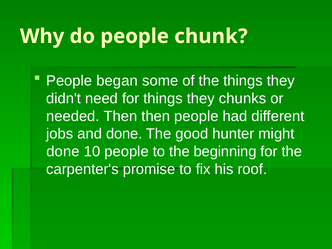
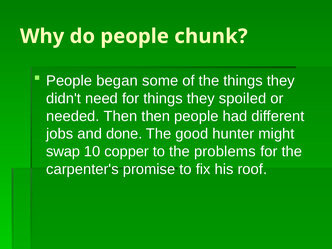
chunks: chunks -> spoiled (243, 98)
done: done -> swap (63, 152)
10 people: people -> copper (127, 152)
beginning: beginning -> problems (225, 152)
